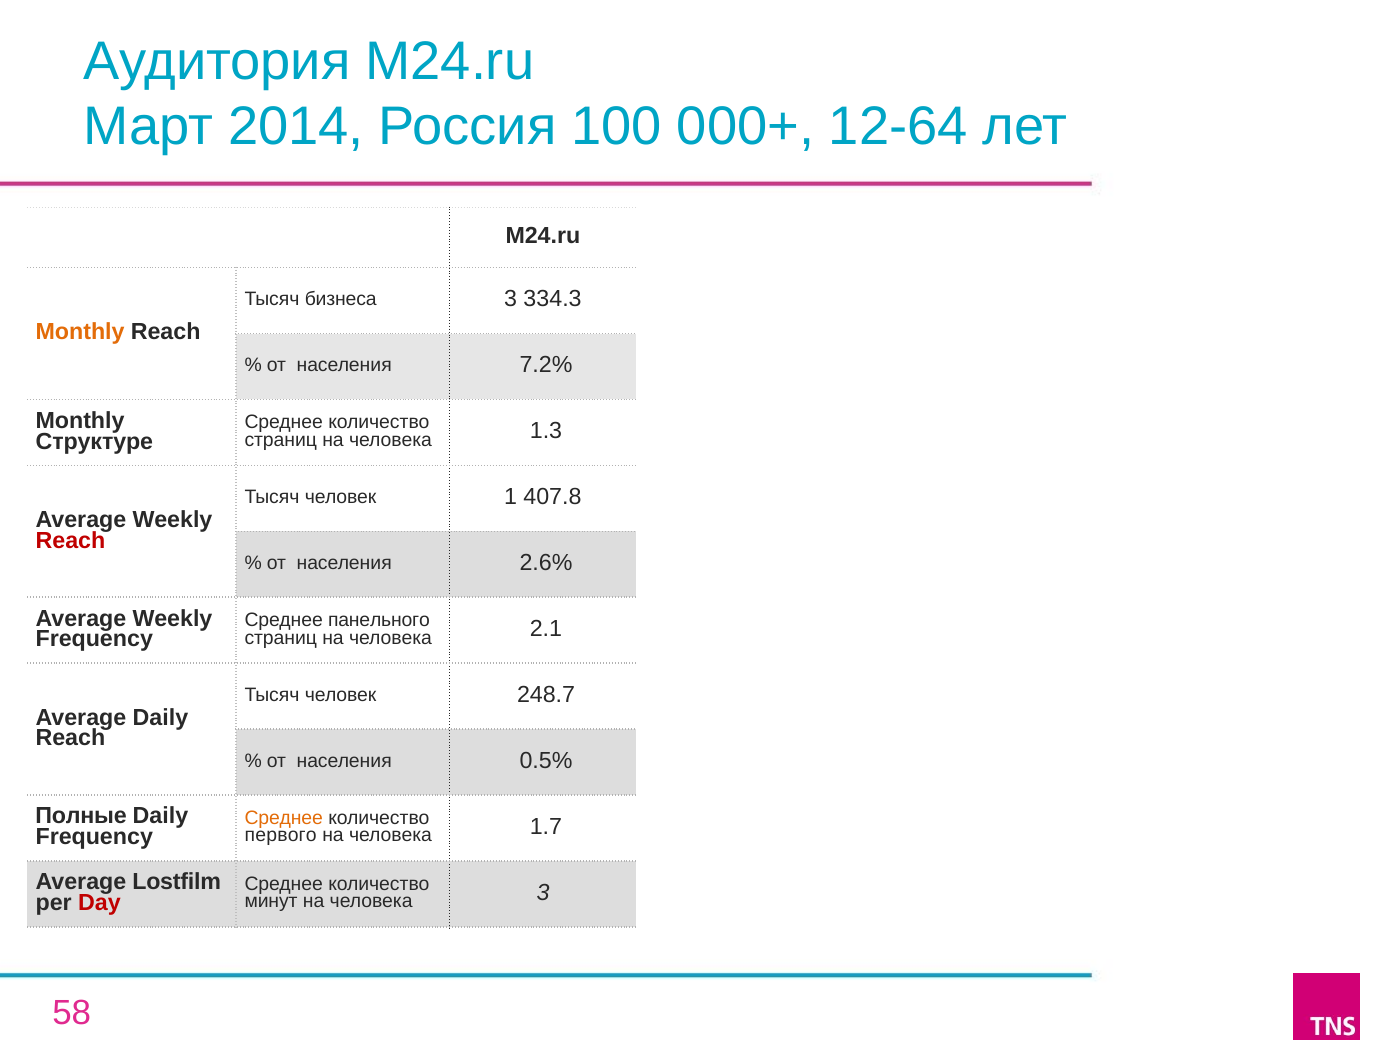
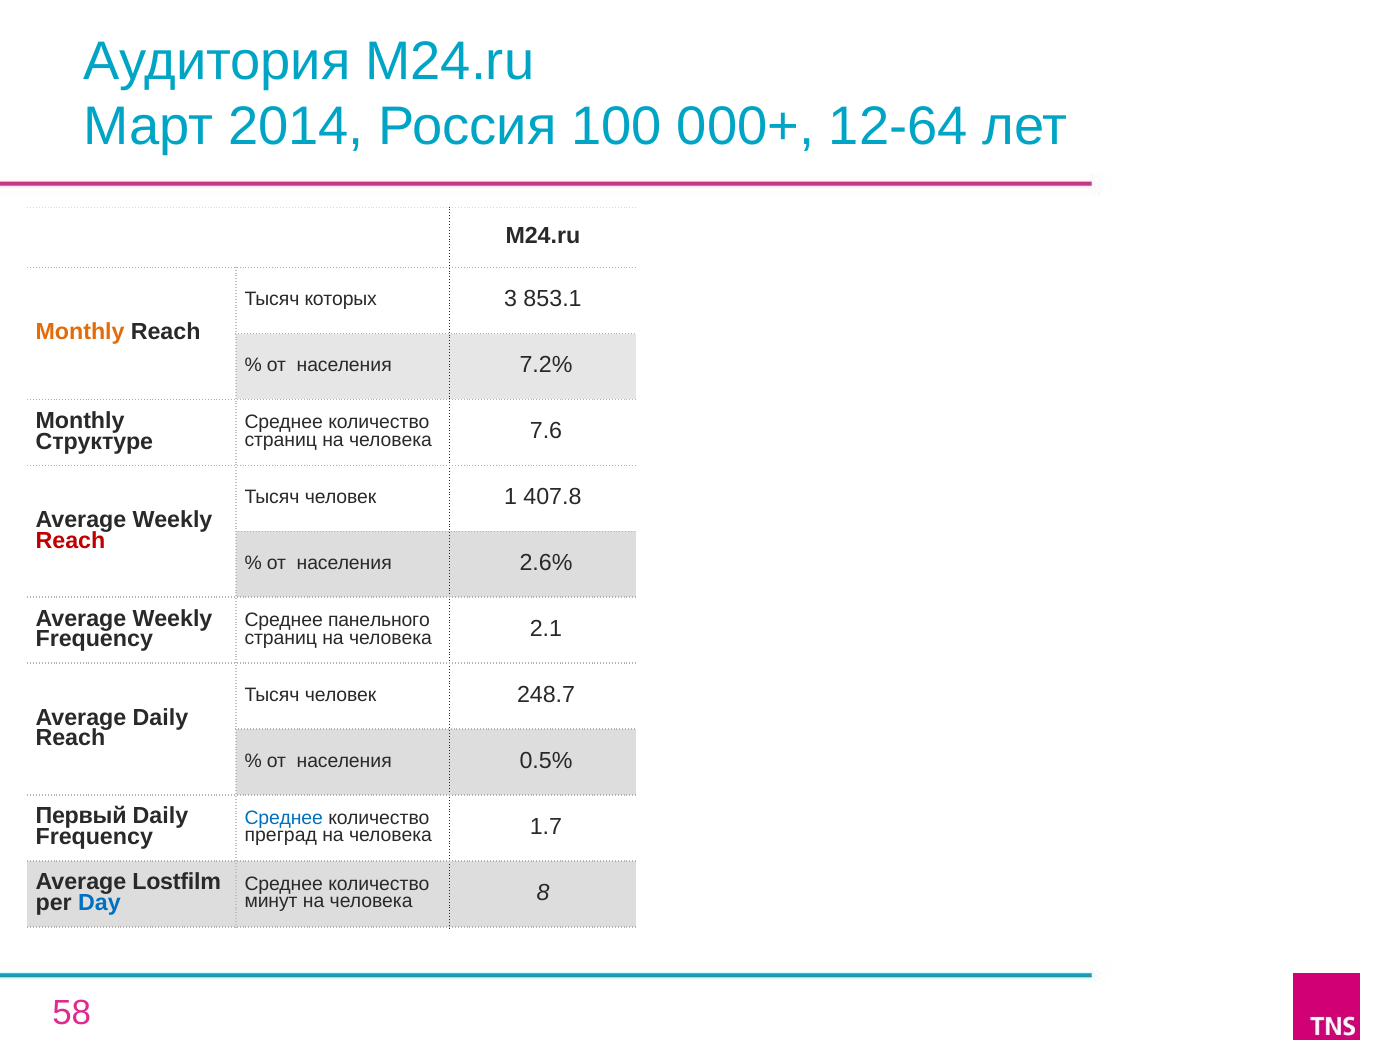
бизнеса: бизнеса -> которых (341, 299)
334.3: 334.3 -> 853.1 (553, 299)
1.3: 1.3 -> 7.6 (546, 431)
Полные: Полные -> Первый (81, 816)
Среднее colour: orange -> blue (284, 818)
первого: первого -> преград (281, 836)
Day colour: red -> blue (99, 903)
человека 3: 3 -> 8 (543, 893)
